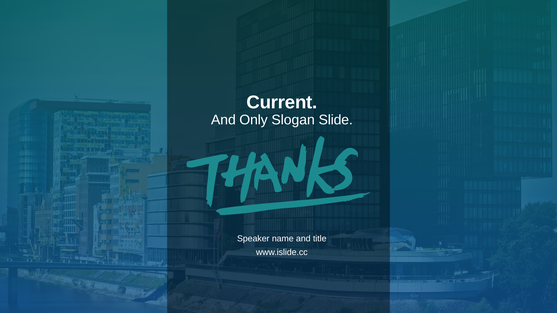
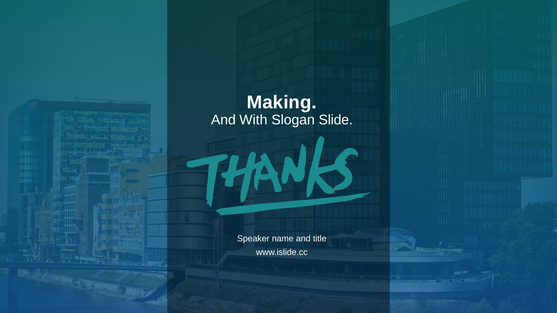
Current: Current -> Making (282, 102)
Only: Only -> With (253, 120)
